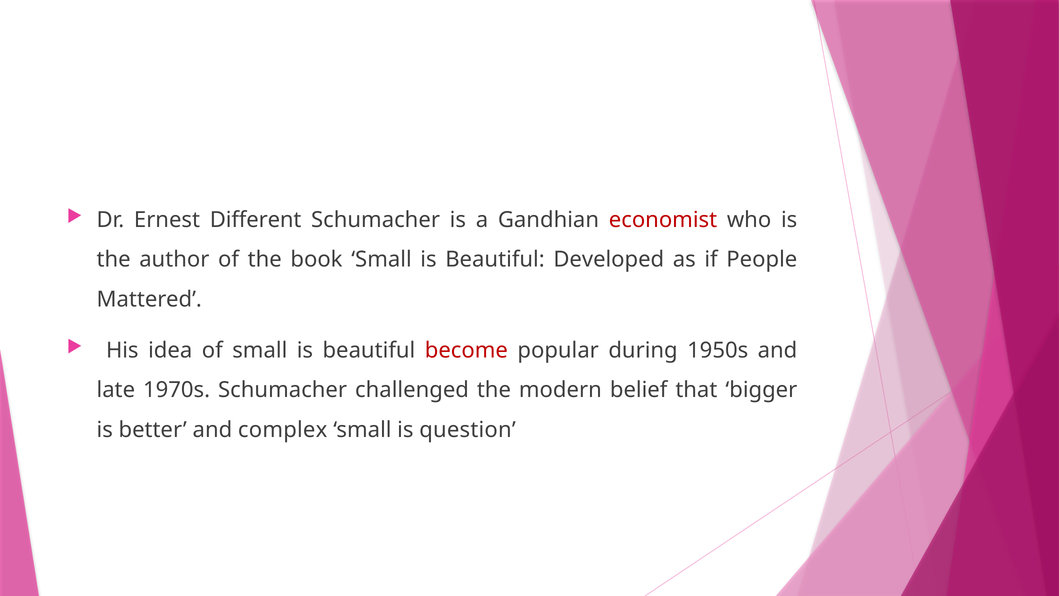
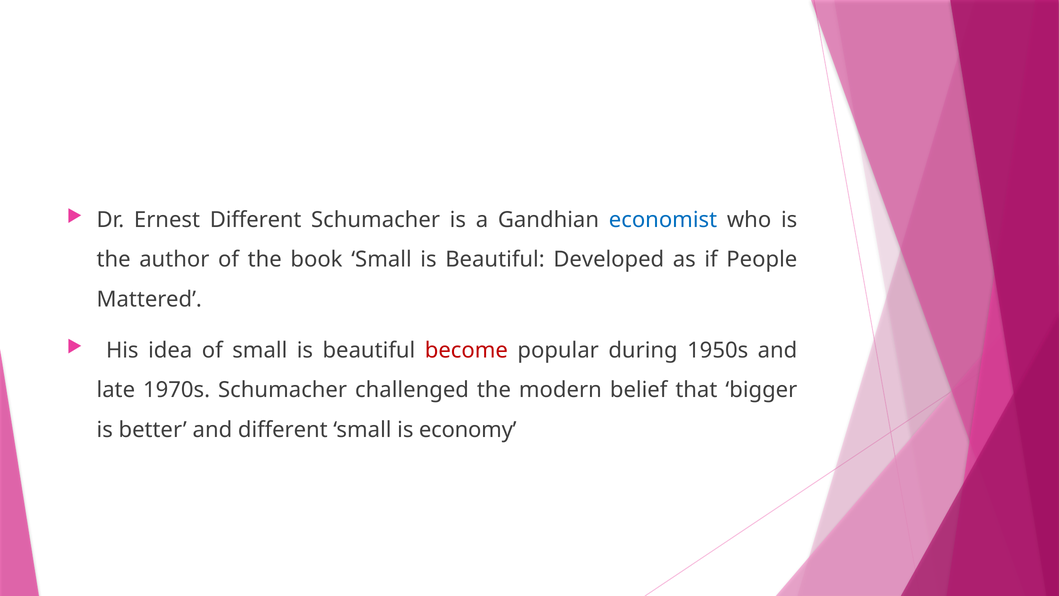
economist colour: red -> blue (663, 220)
and complex: complex -> different (283, 430)
question: question -> economy (468, 430)
